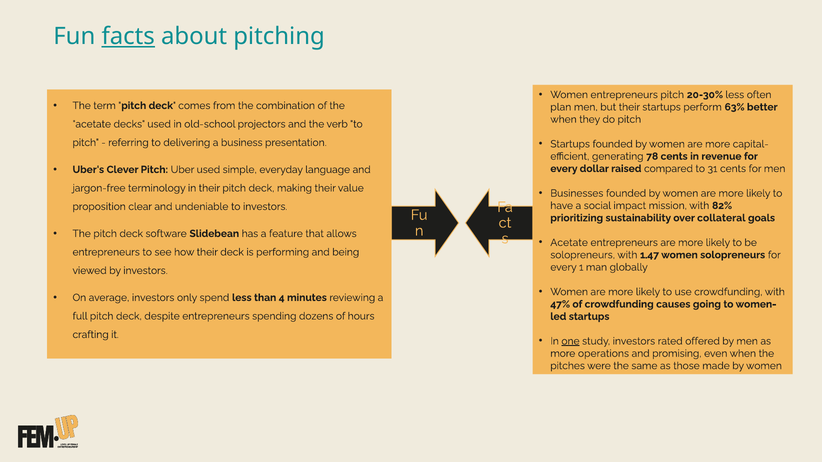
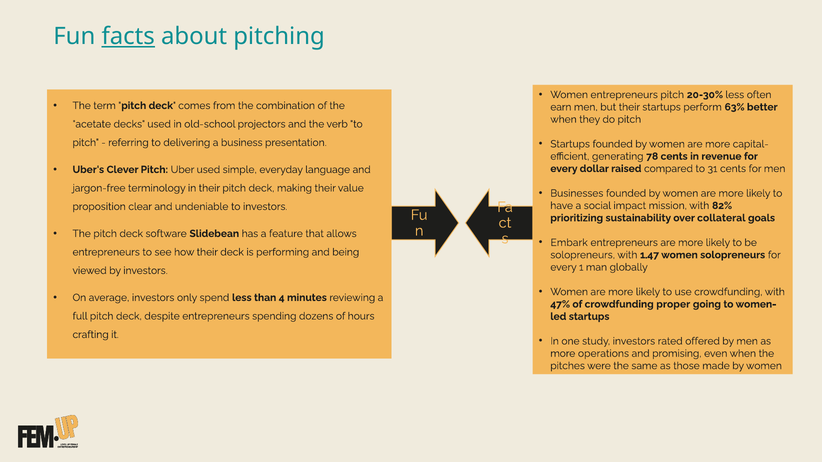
plan: plan -> earn (561, 107)
Acetate: Acetate -> Embark (569, 243)
causes: causes -> proper (673, 304)
one underline: present -> none (570, 341)
